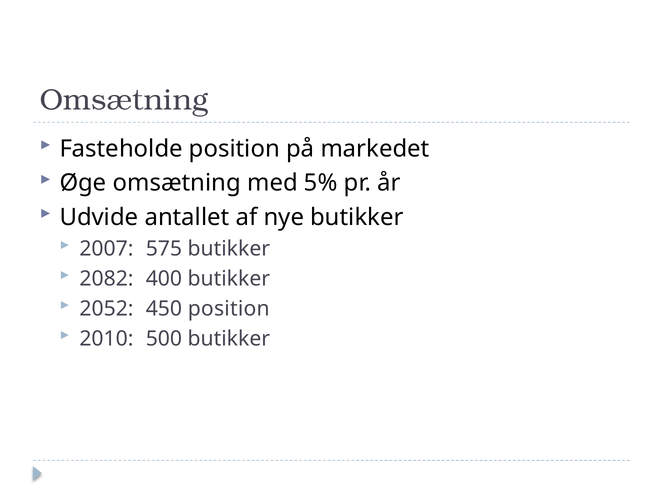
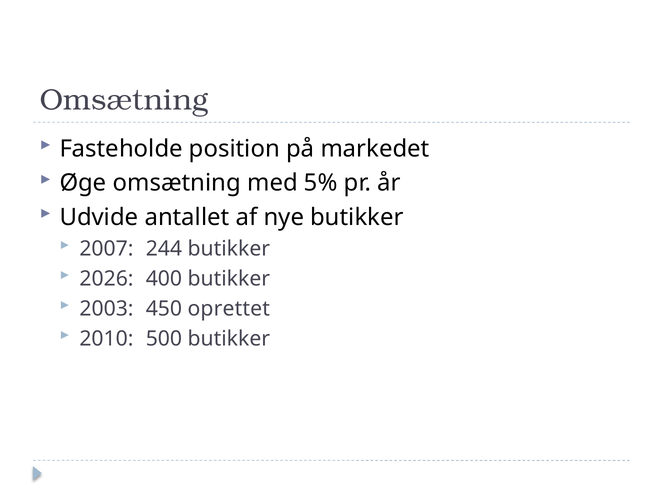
575: 575 -> 244 (164, 249)
2082: 2082 -> 2026 (106, 279)
2052: 2052 -> 2003 (106, 309)
450 position: position -> oprettet (229, 309)
